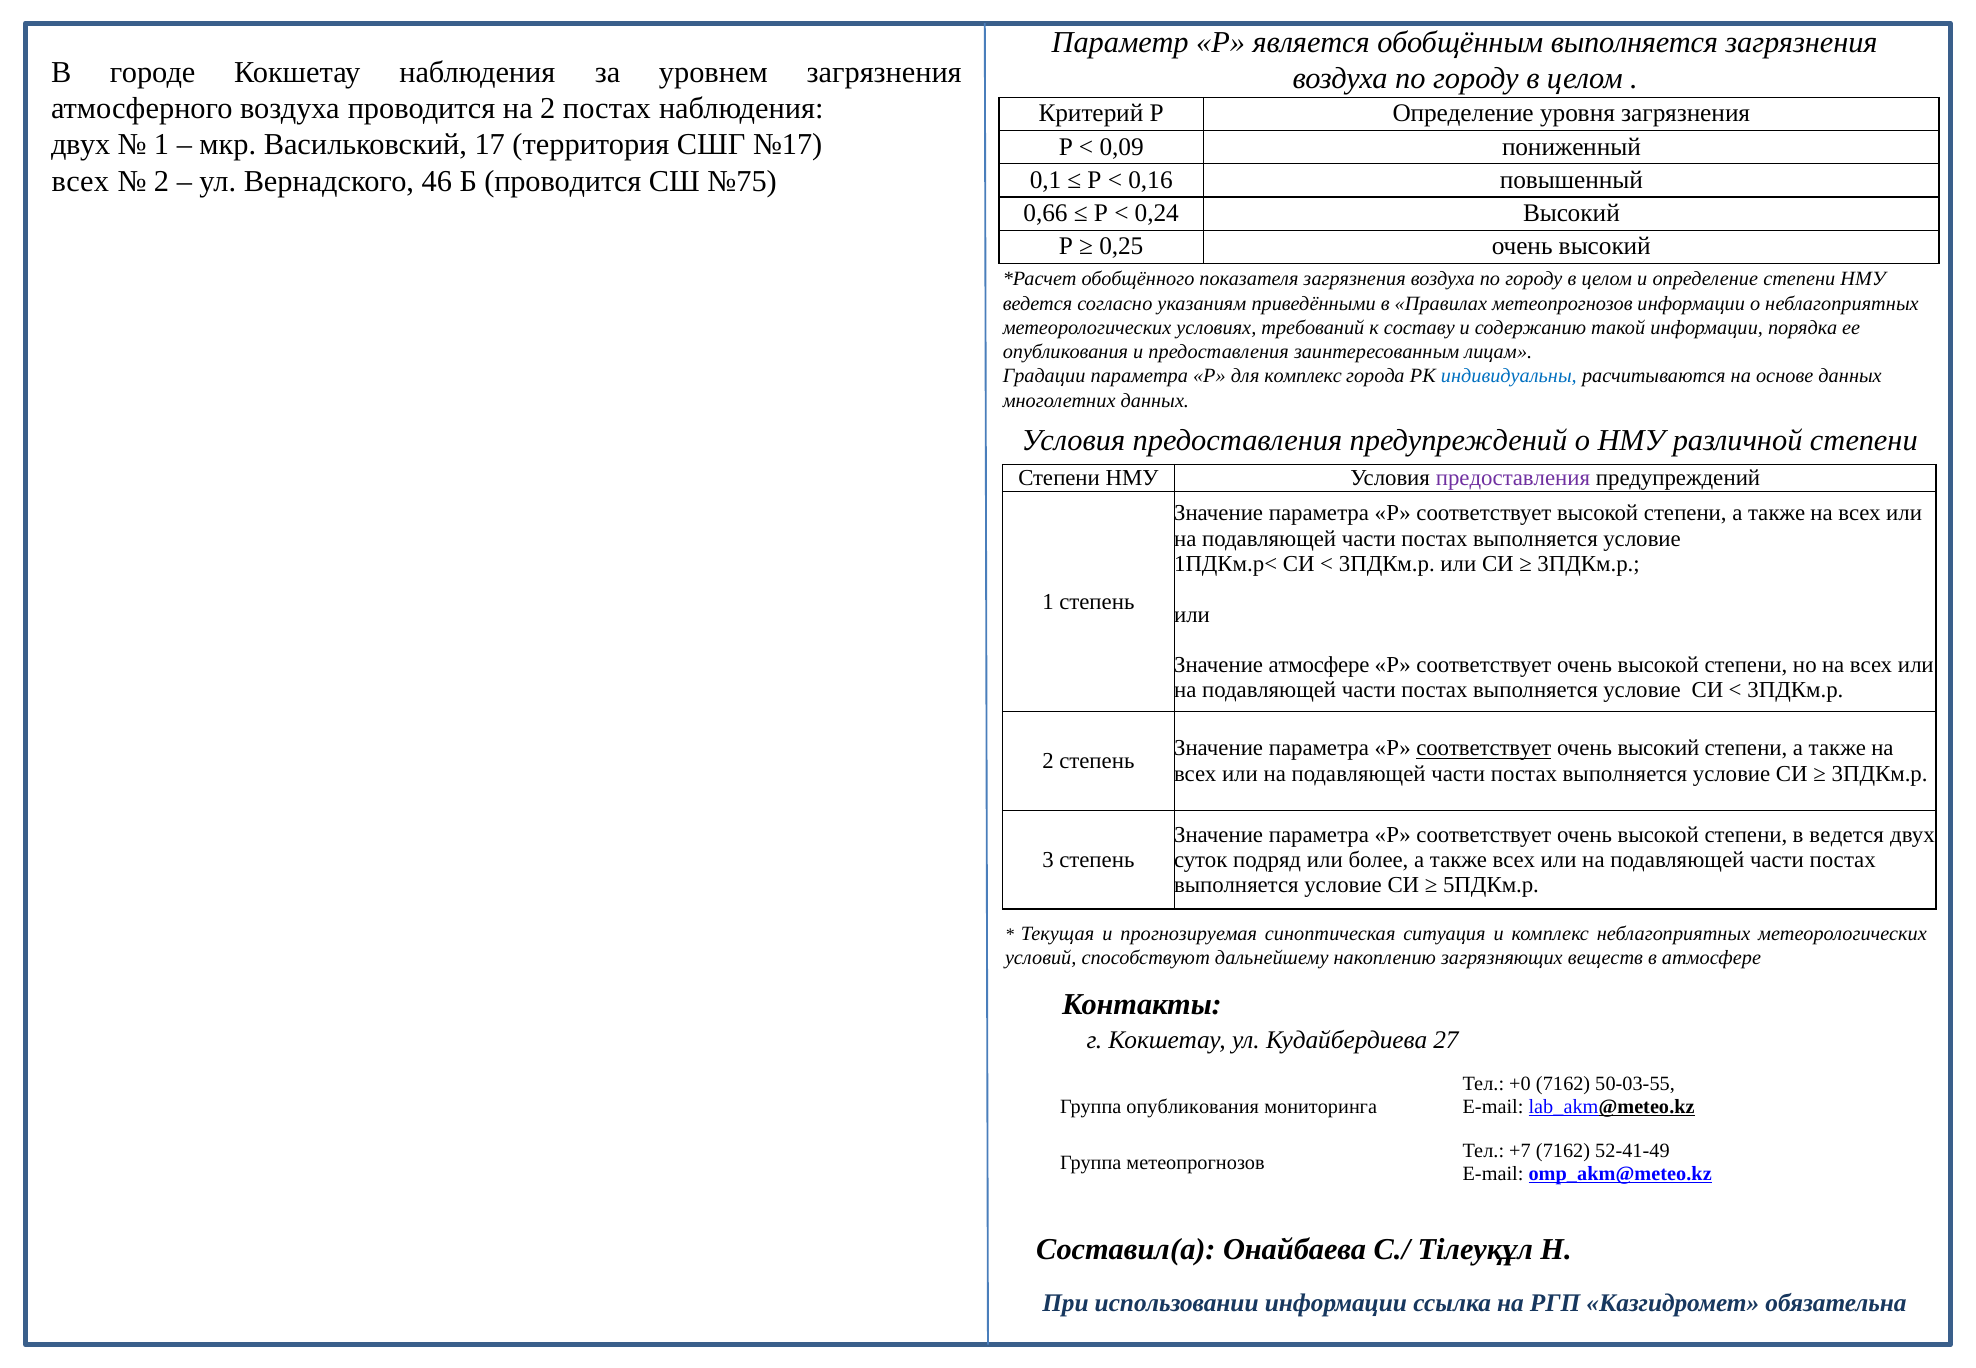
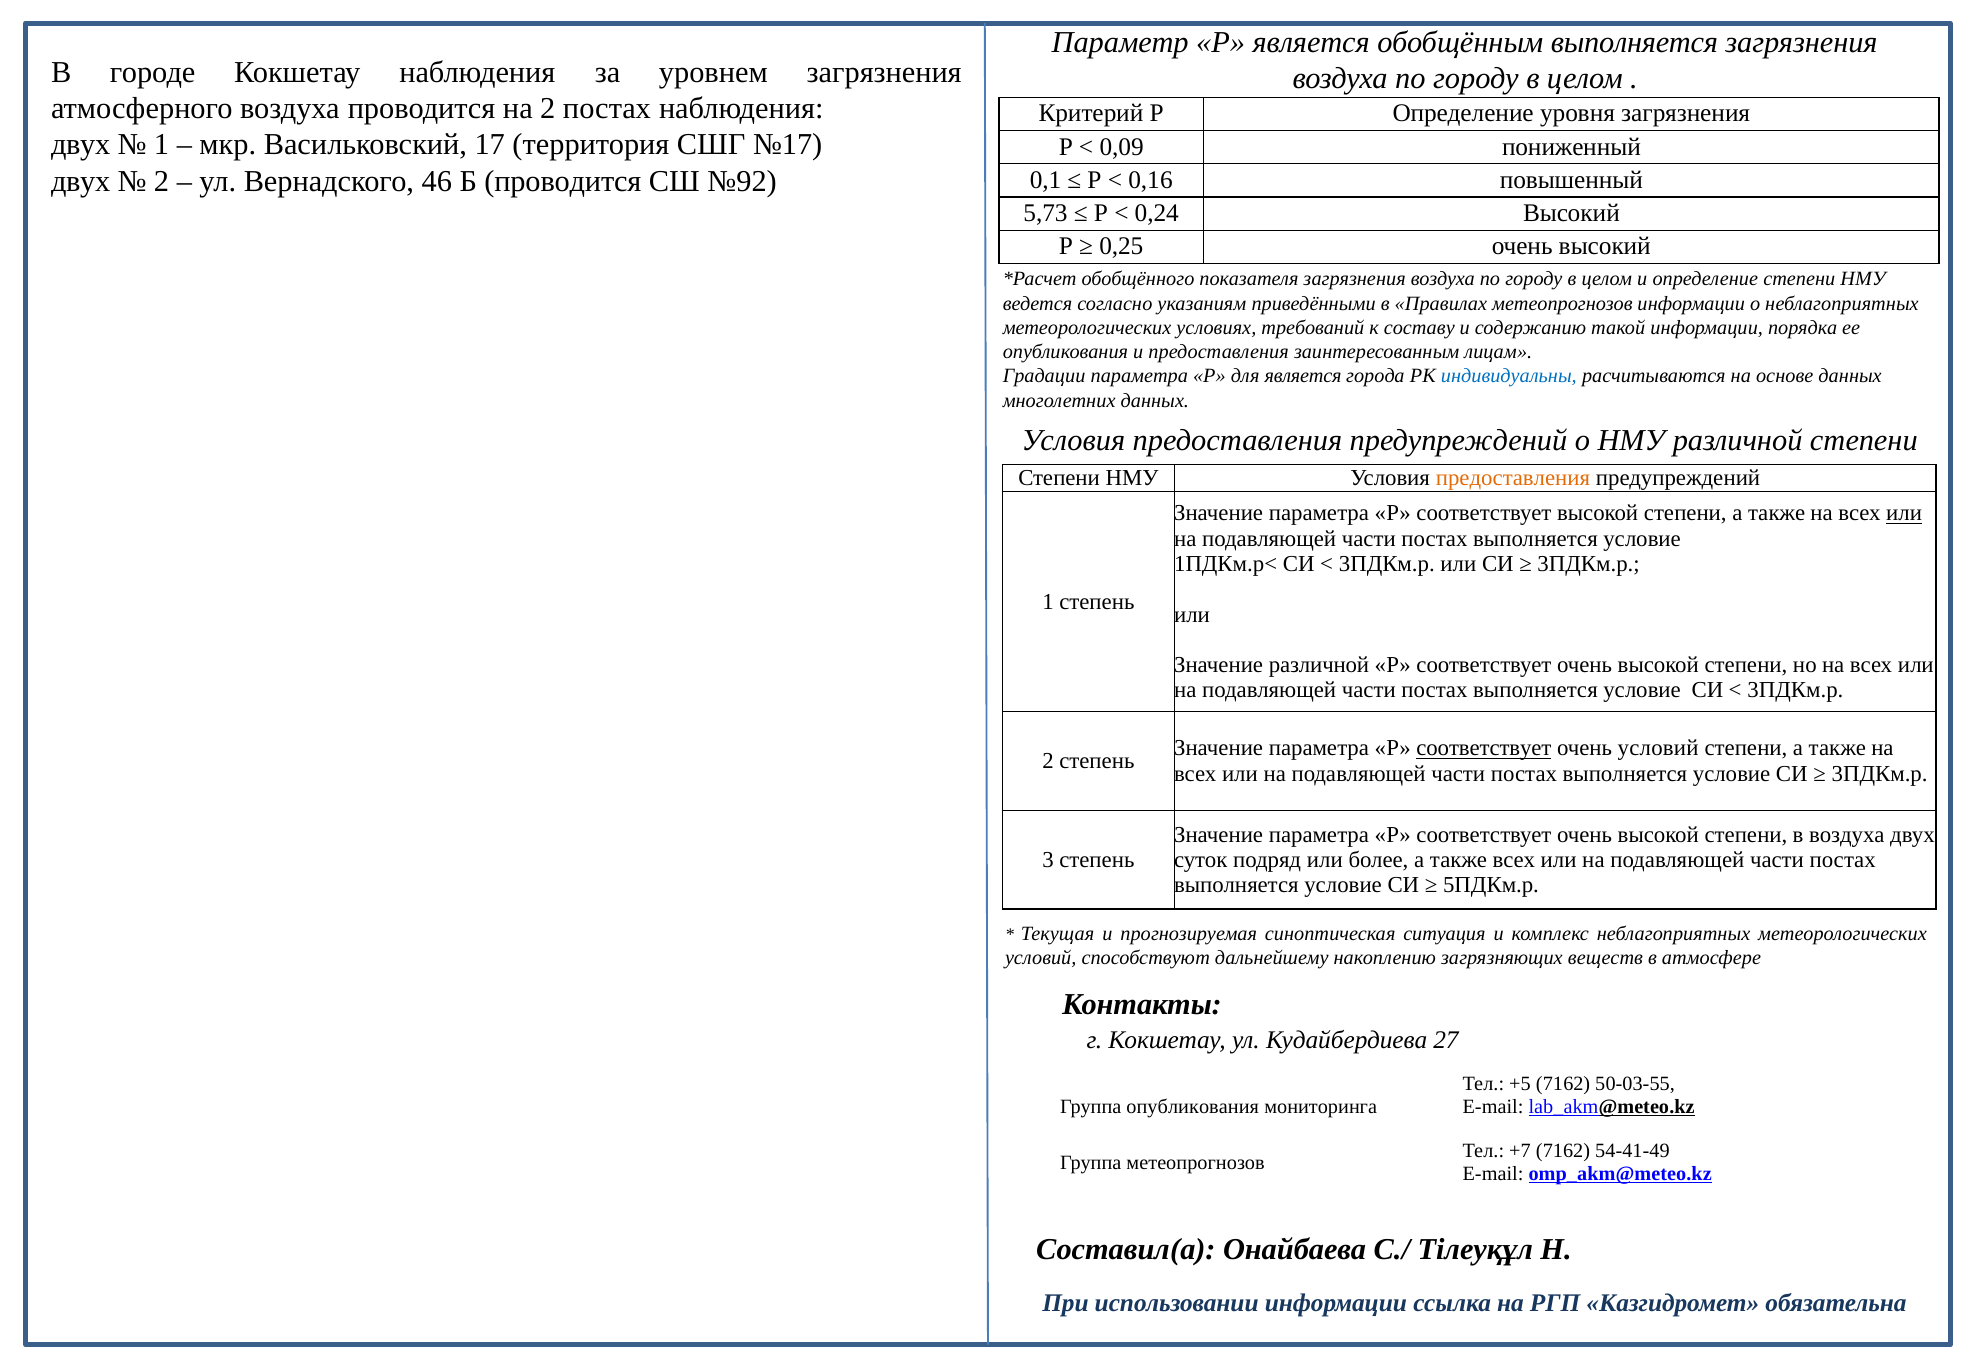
всех: всех -> двух (81, 181)
№75: №75 -> №92 (742, 181)
0,66: 0,66 -> 5,73 (1045, 213)
для комплекс: комплекс -> является (1303, 376)
предоставления colour: purple -> orange (1513, 478)
или underline: none -> present (1904, 513)
Значение атмосфере: атмосфере -> различной (1319, 665)
высокий: высокий -> условий (1658, 748)
в ведется: ведется -> воздуха (1847, 835)
+0: +0 -> +5 (1520, 1084)
52-41-49: 52-41-49 -> 54-41-49 (1632, 1151)
